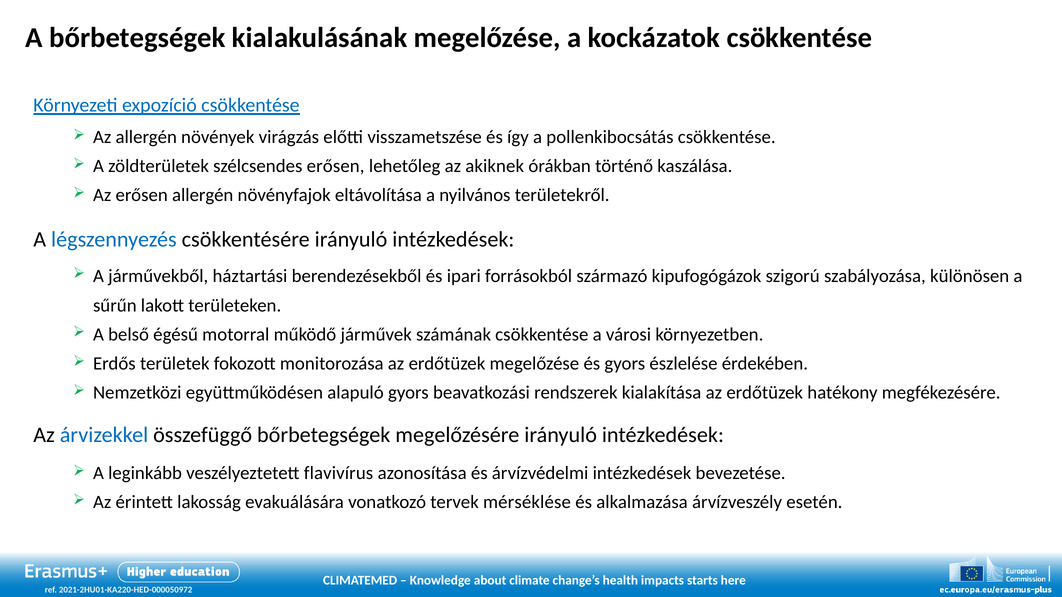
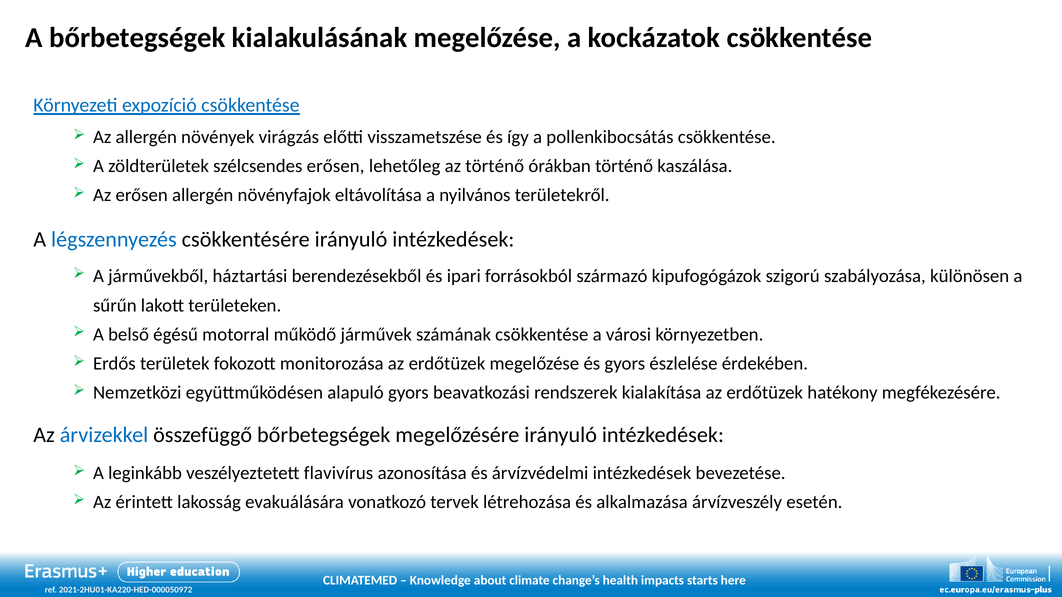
az akiknek: akiknek -> történő (495, 166)
mérséklése: mérséklése -> létrehozása (527, 503)
